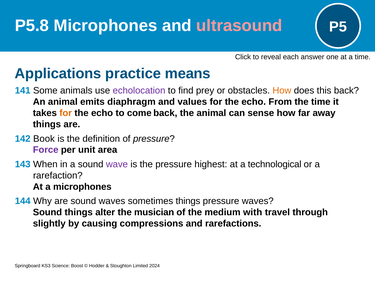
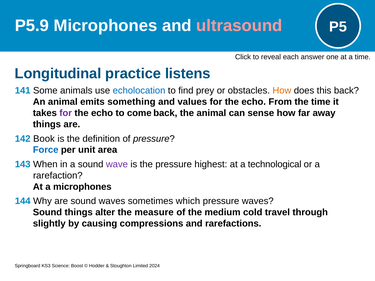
P5.8: P5.8 -> P5.9 (32, 26)
Applications: Applications -> Longitudinal (58, 74)
means: means -> listens (188, 74)
echolocation colour: purple -> blue (139, 91)
diaphragm: diaphragm -> something (131, 102)
for colour: orange -> purple (66, 113)
Force colour: purple -> blue (46, 150)
sometimes things: things -> which (188, 201)
musician: musician -> measure (154, 213)
with: with -> cold (253, 213)
